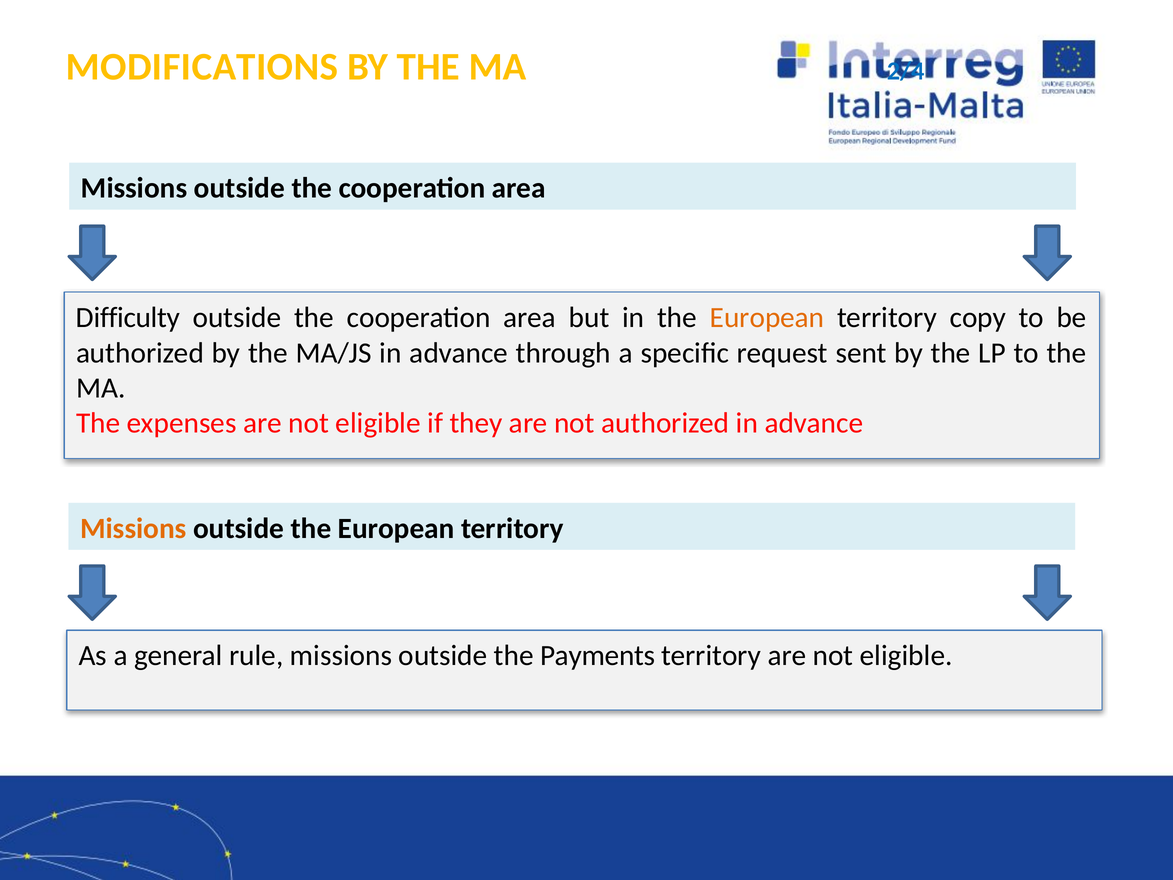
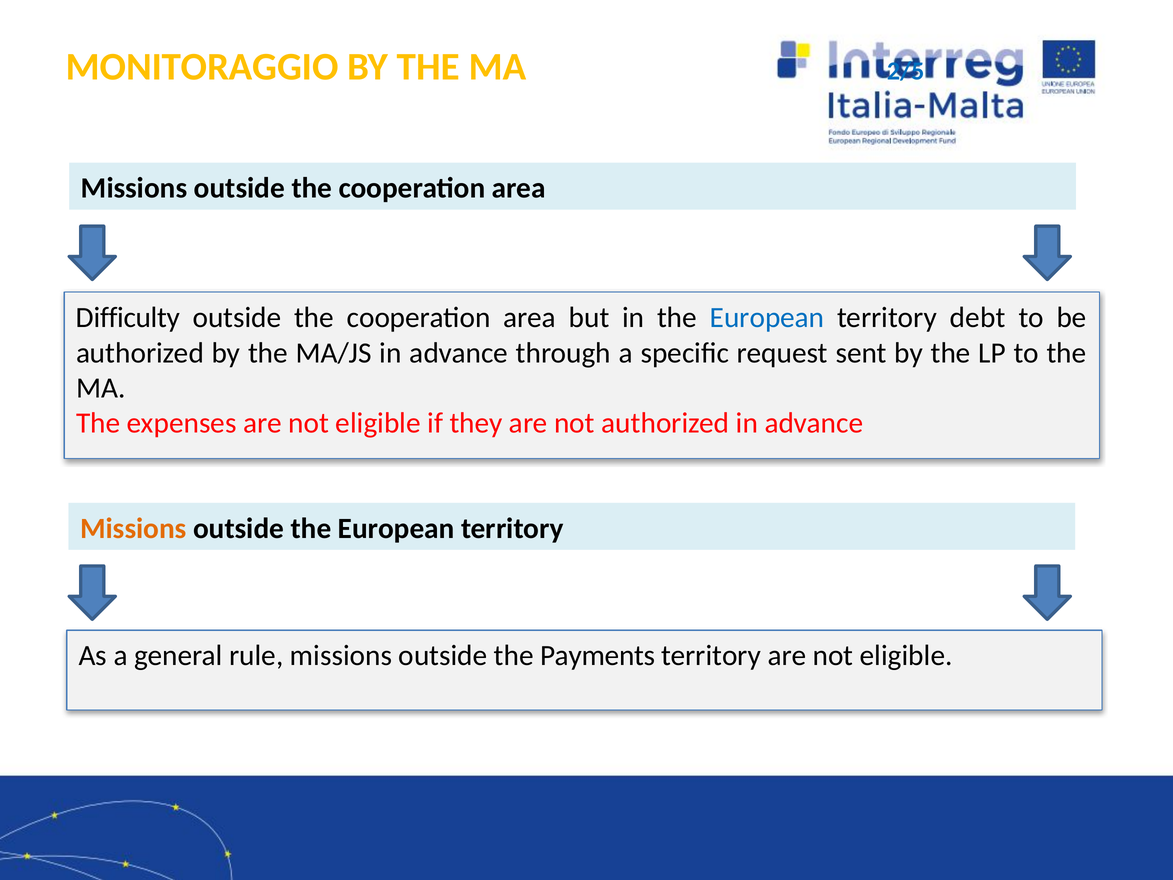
MODIFICATIONS: MODIFICATIONS -> MONITORAGGIO (202, 67)
2/4: 2/4 -> 2/5 (906, 71)
European colour: orange -> blue (767, 318)
copy: copy -> debt (978, 318)
